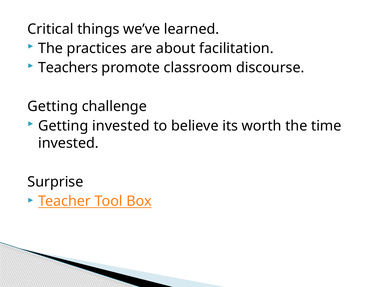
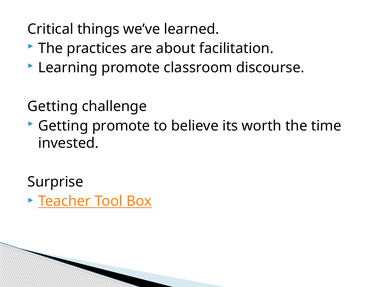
Teachers: Teachers -> Learning (68, 68)
Getting invested: invested -> promote (121, 126)
